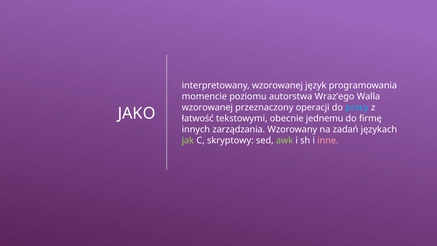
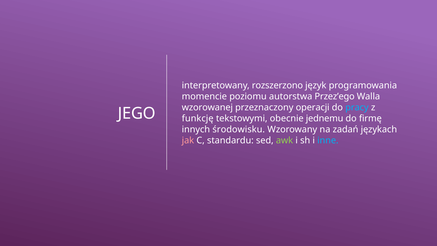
interpretowany wzorowanej: wzorowanej -> rozszerzono (277, 86)
Wraz’ego: Wraz’ego -> Przez’ego (335, 96)
JAKO: JAKO -> JEGO (137, 113)
łatwość: łatwość -> funkcję (198, 118)
zarządzania: zarządzania -> środowisku (239, 129)
jak colour: light green -> pink (188, 140)
skryptowy: skryptowy -> standardu (230, 140)
inne colour: pink -> light blue (328, 140)
